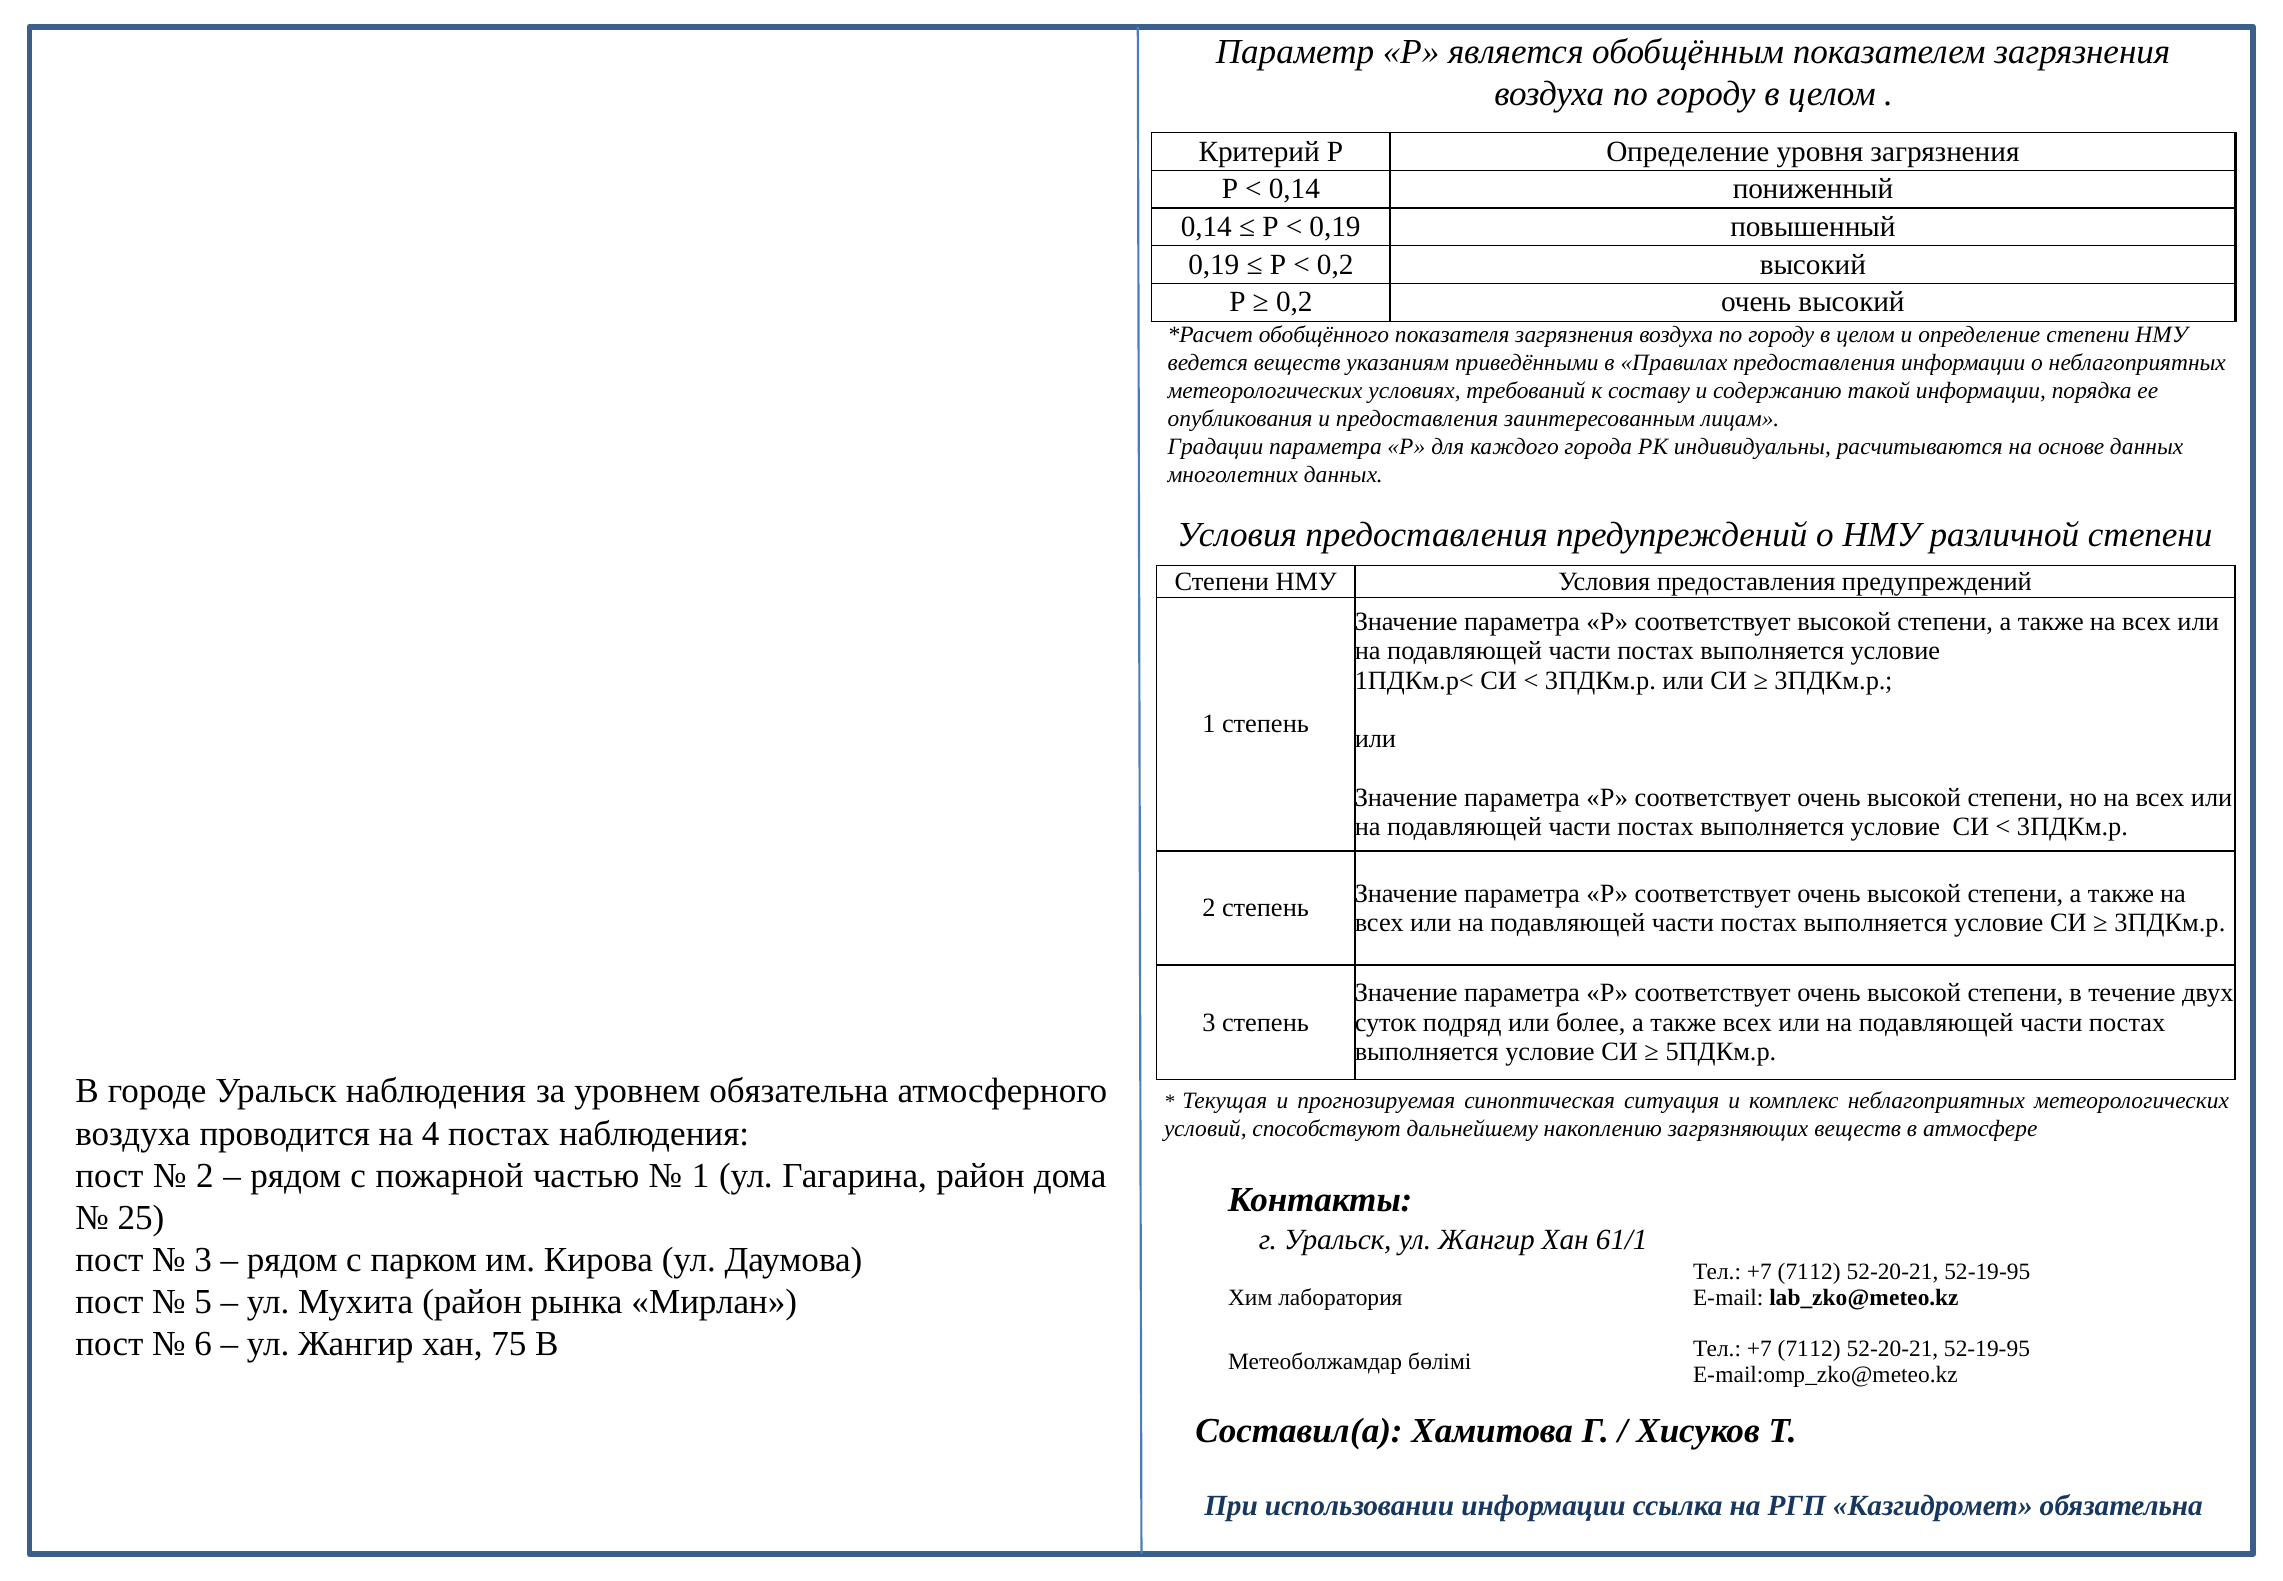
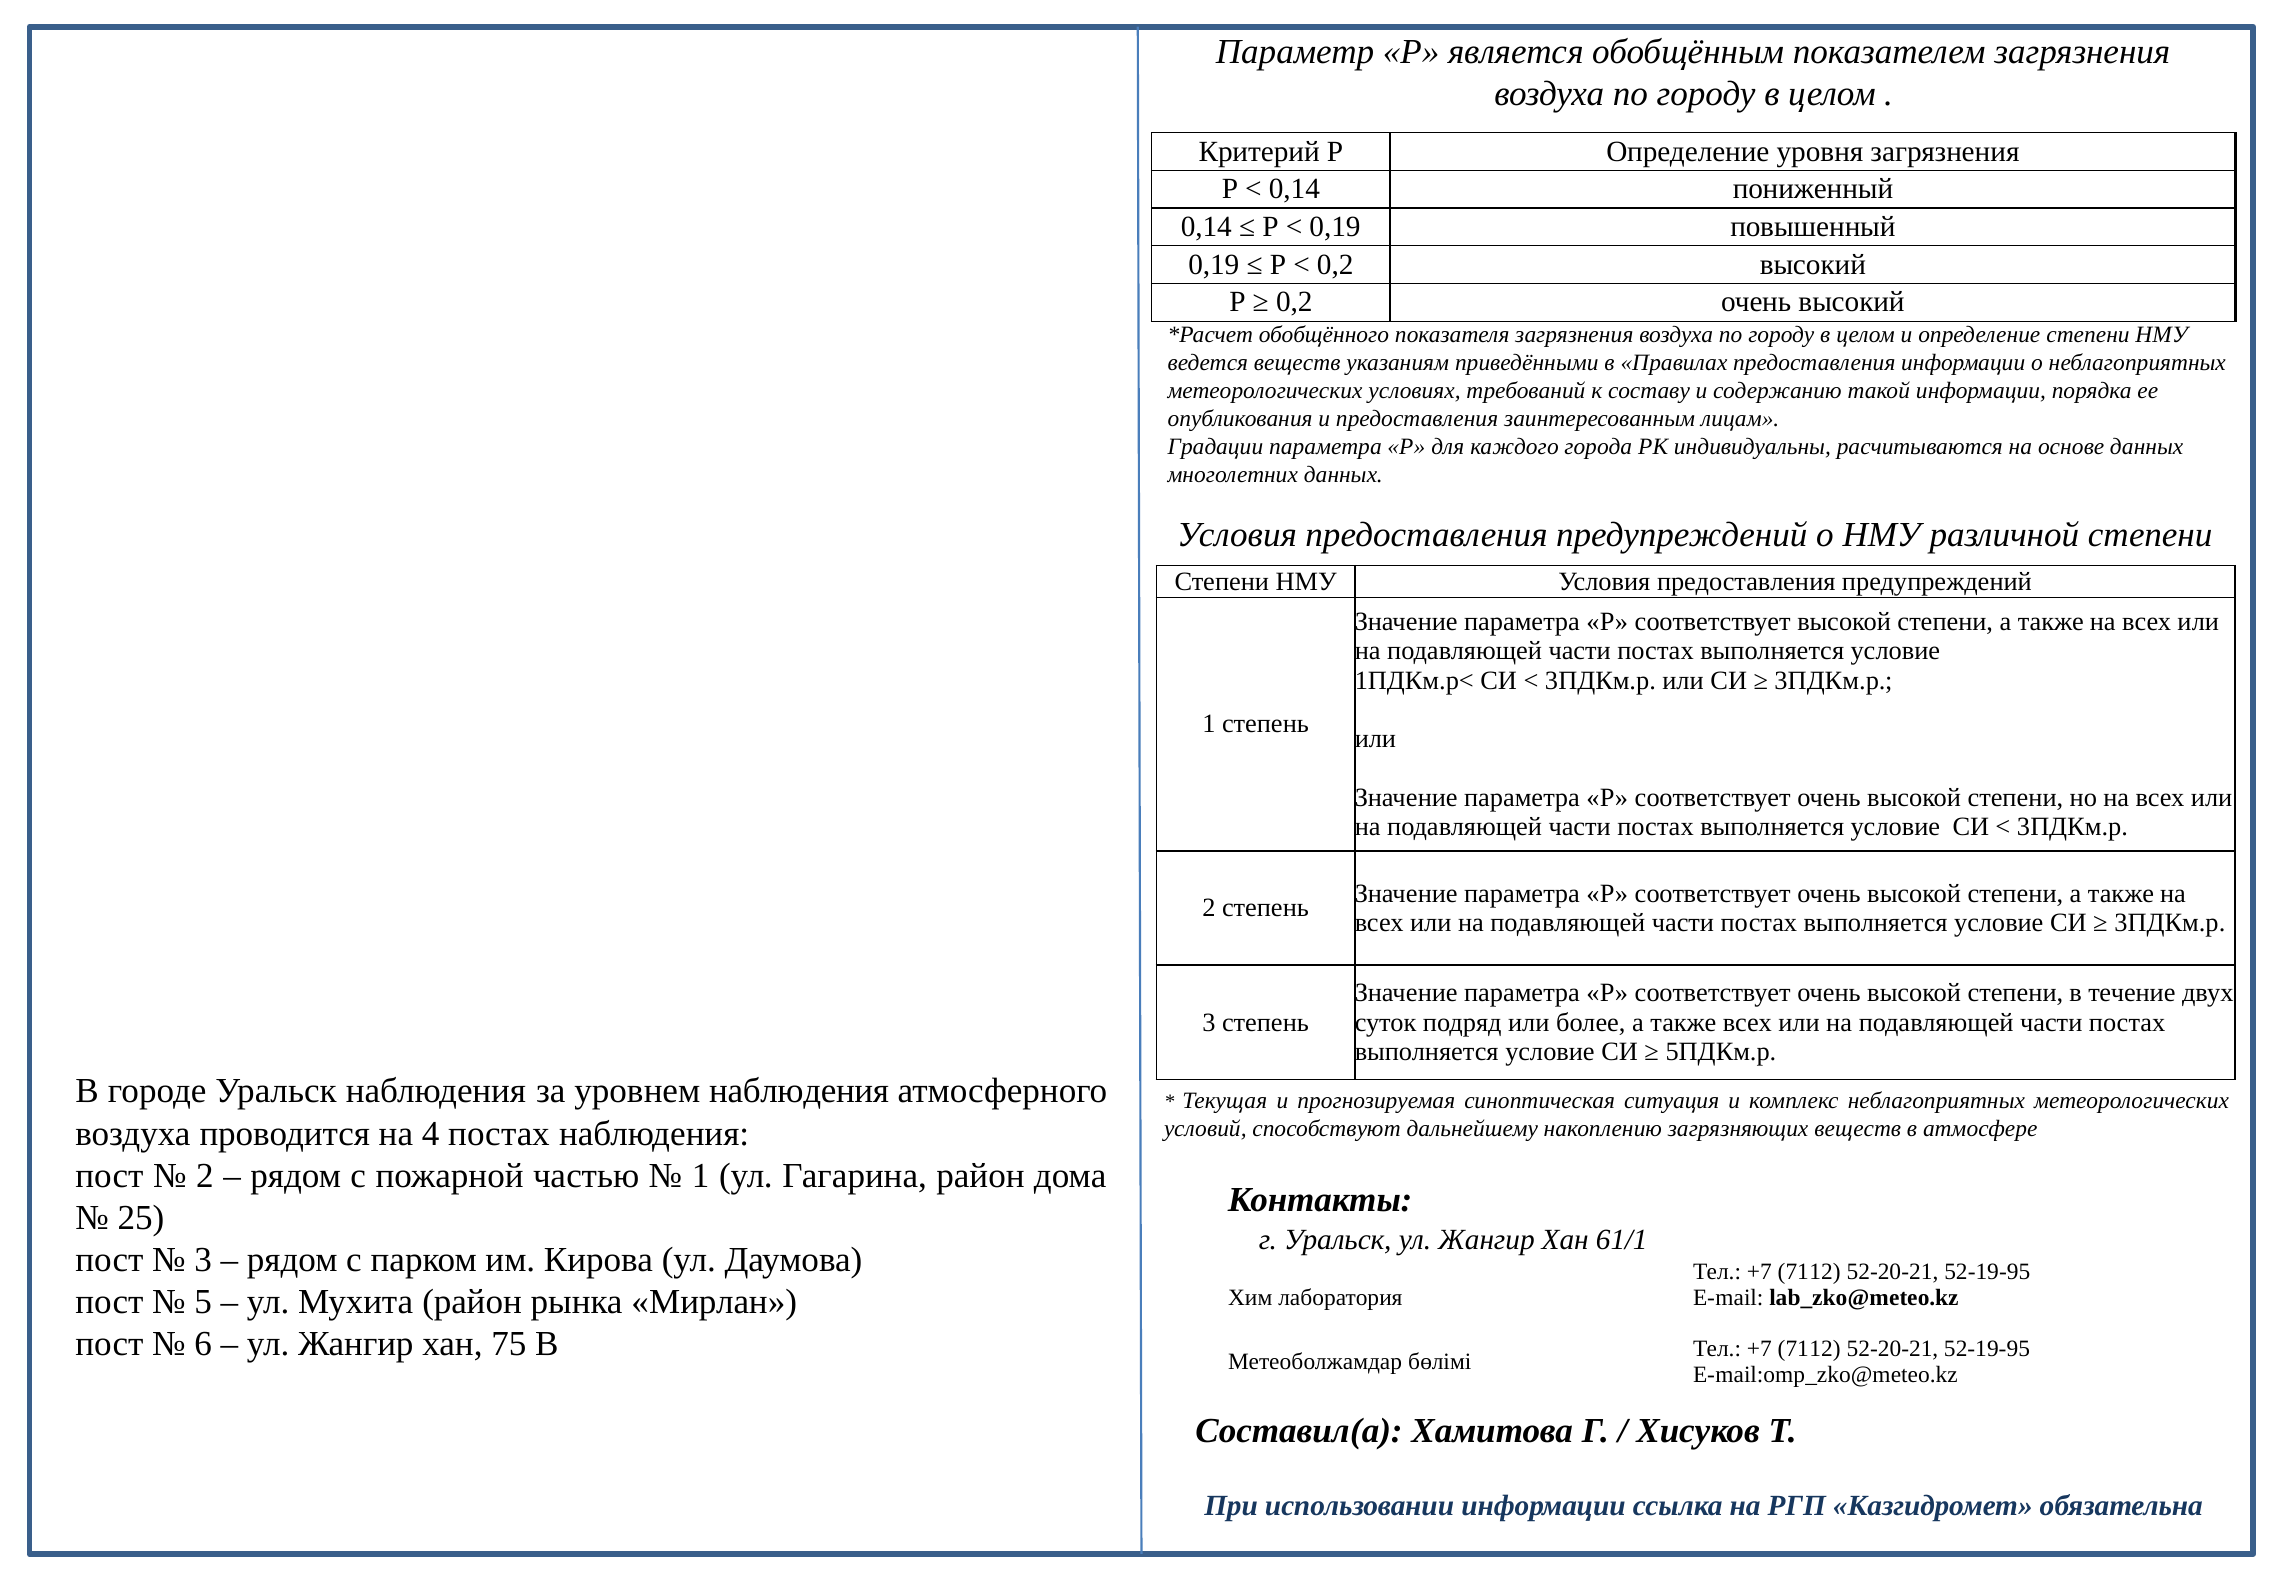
уровнем обязательна: обязательна -> наблюдения (799, 1091)
